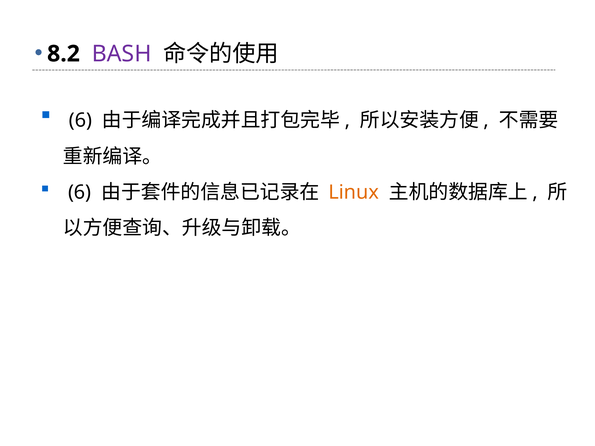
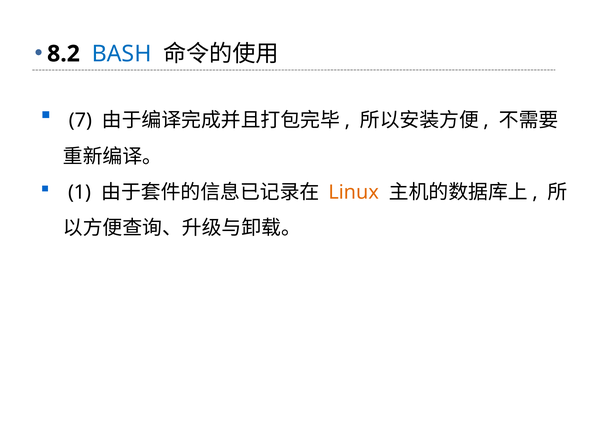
BASH colour: purple -> blue (122, 54)
6: 6 -> 7 (80, 120)
6: 6 -> 1 (80, 193)
